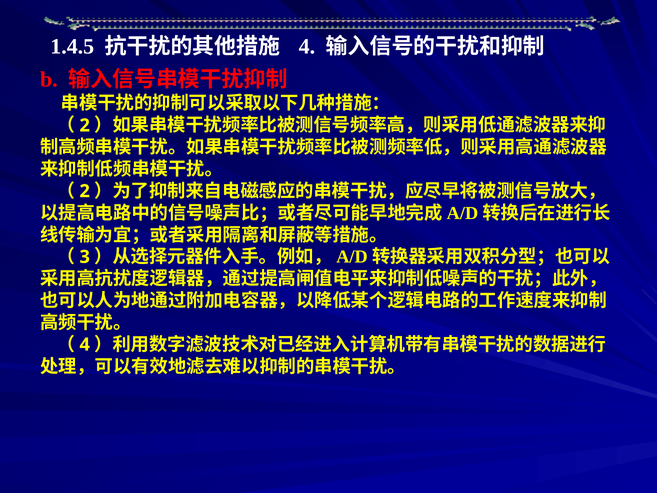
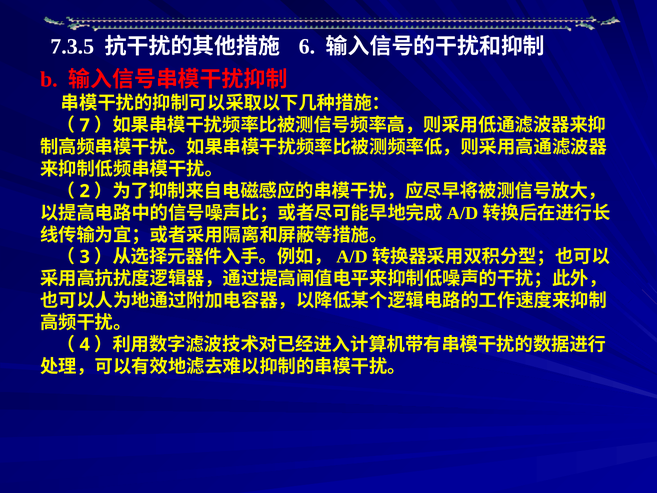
1.4.5: 1.4.5 -> 7.3.5 (72, 46)
4: 4 -> 6 (307, 46)
2: 2 -> 7 (85, 125)
